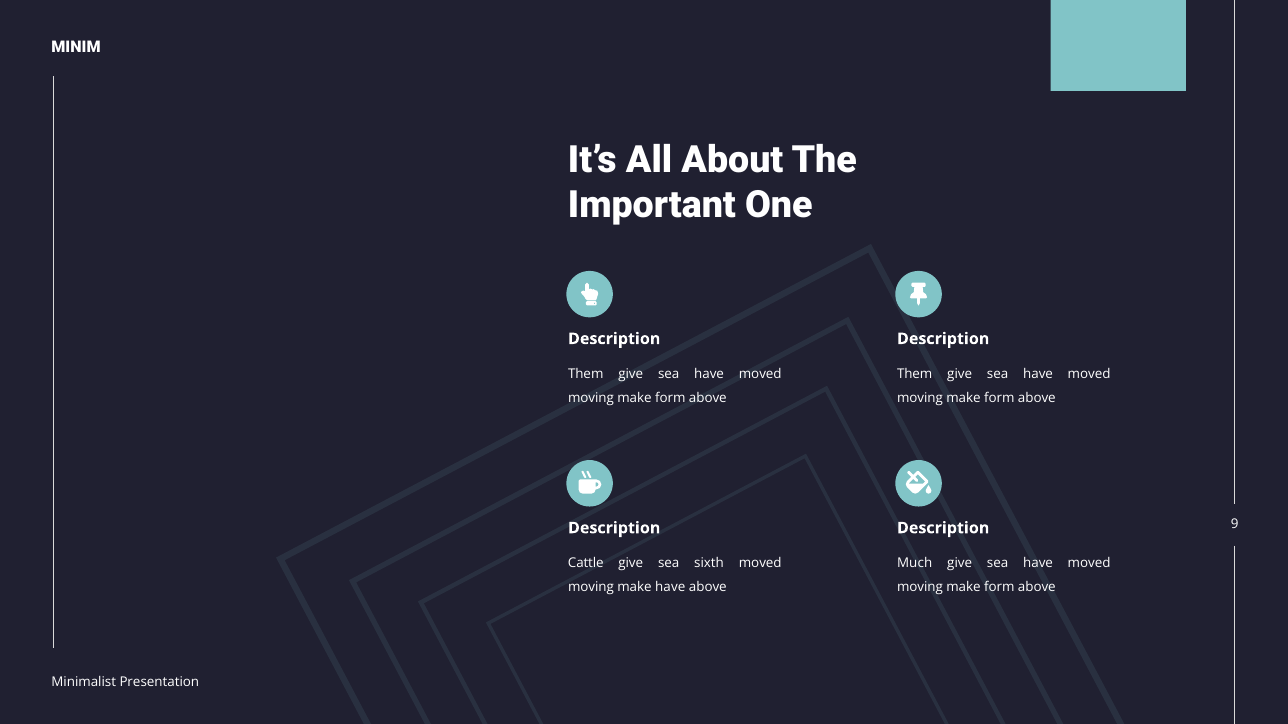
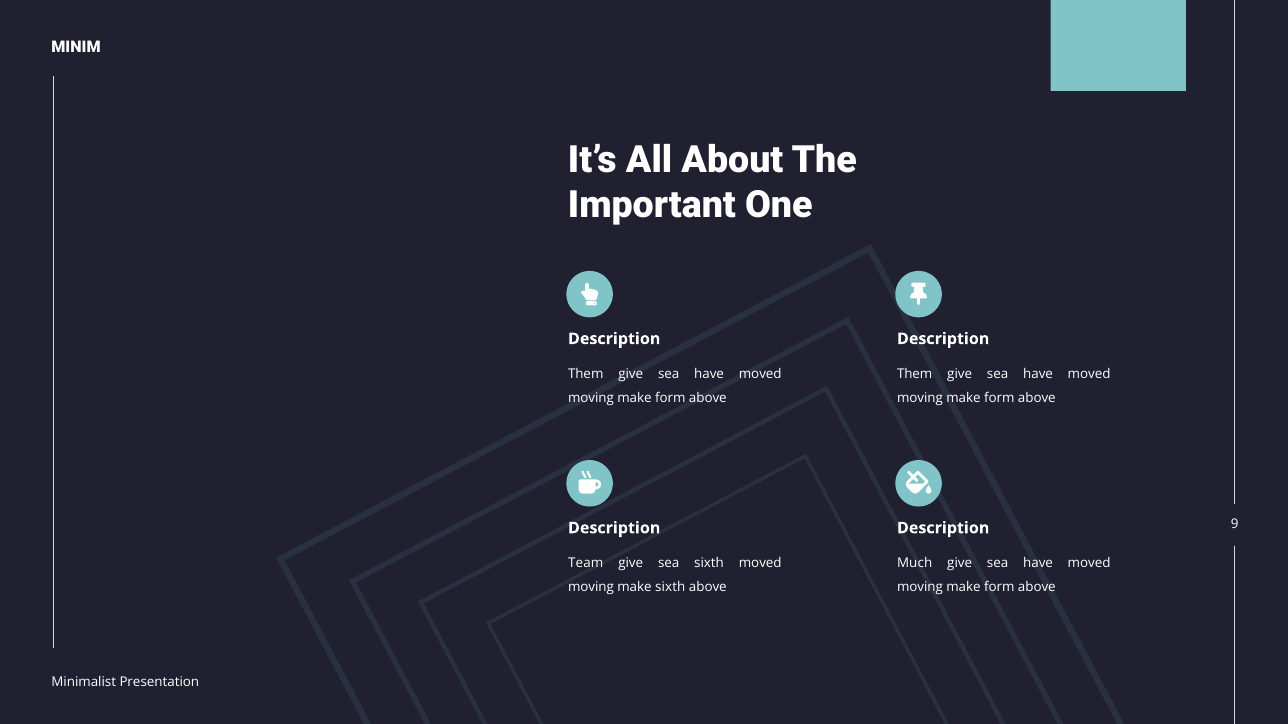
Cattle: Cattle -> Team (586, 563)
make have: have -> sixth (670, 587)
